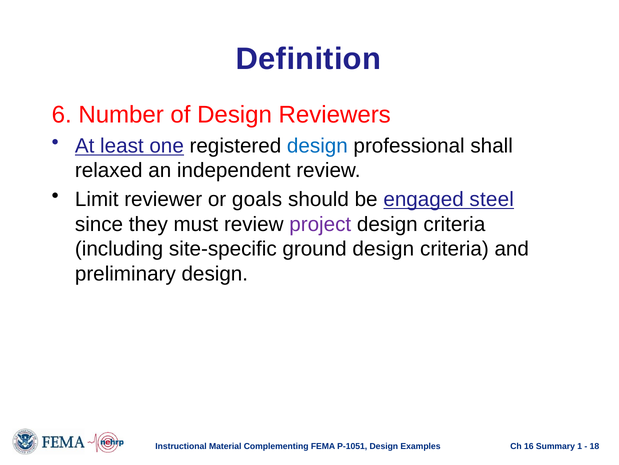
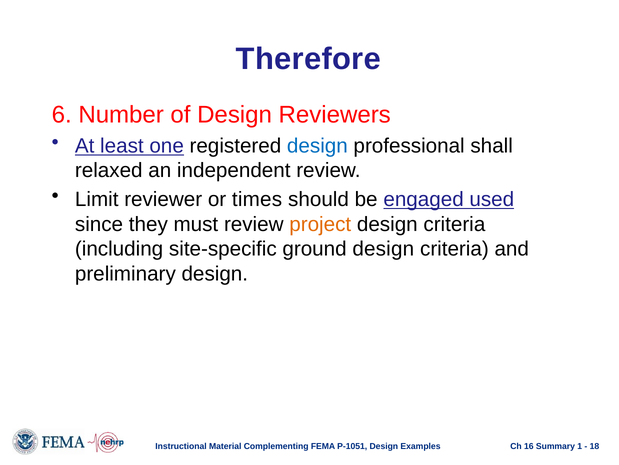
Definition: Definition -> Therefore (308, 59)
goals: goals -> times (257, 199)
steel: steel -> used (492, 199)
project colour: purple -> orange (320, 224)
